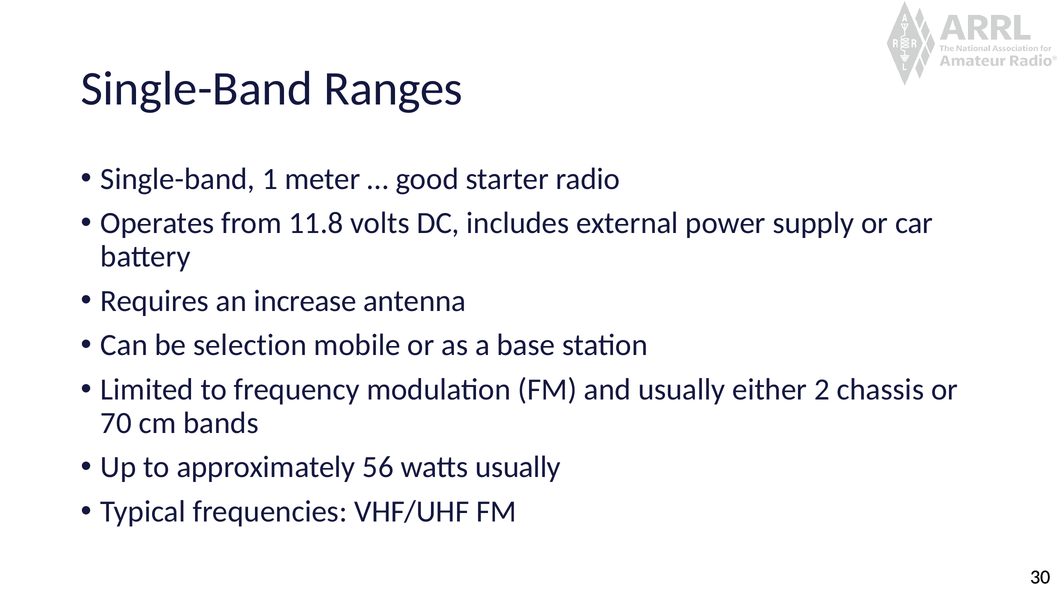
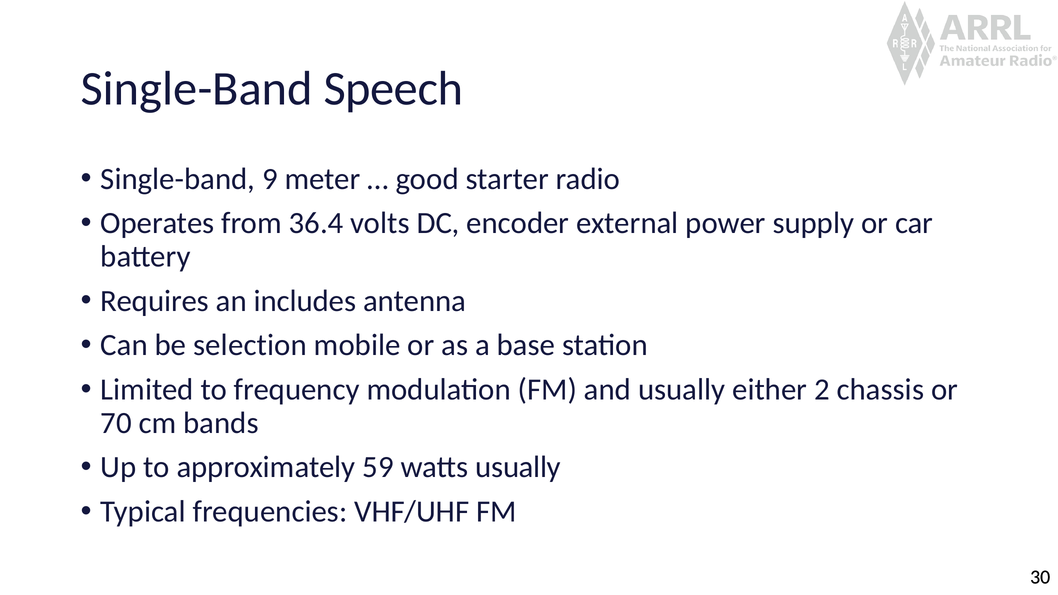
Ranges: Ranges -> Speech (393, 89)
1: 1 -> 9 (270, 179)
11.8: 11.8 -> 36.4 (316, 223)
includes: includes -> encoder (518, 223)
increase: increase -> includes (305, 301)
56: 56 -> 59 (378, 467)
